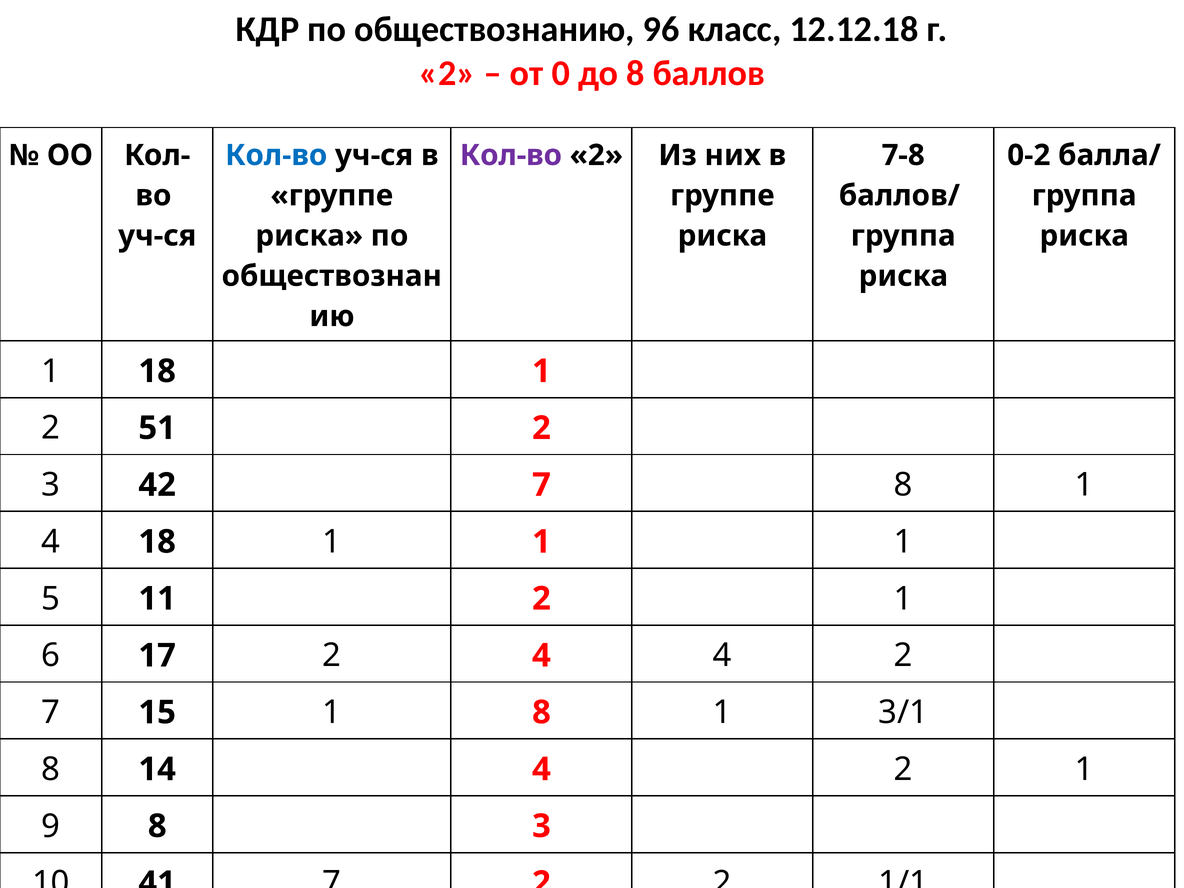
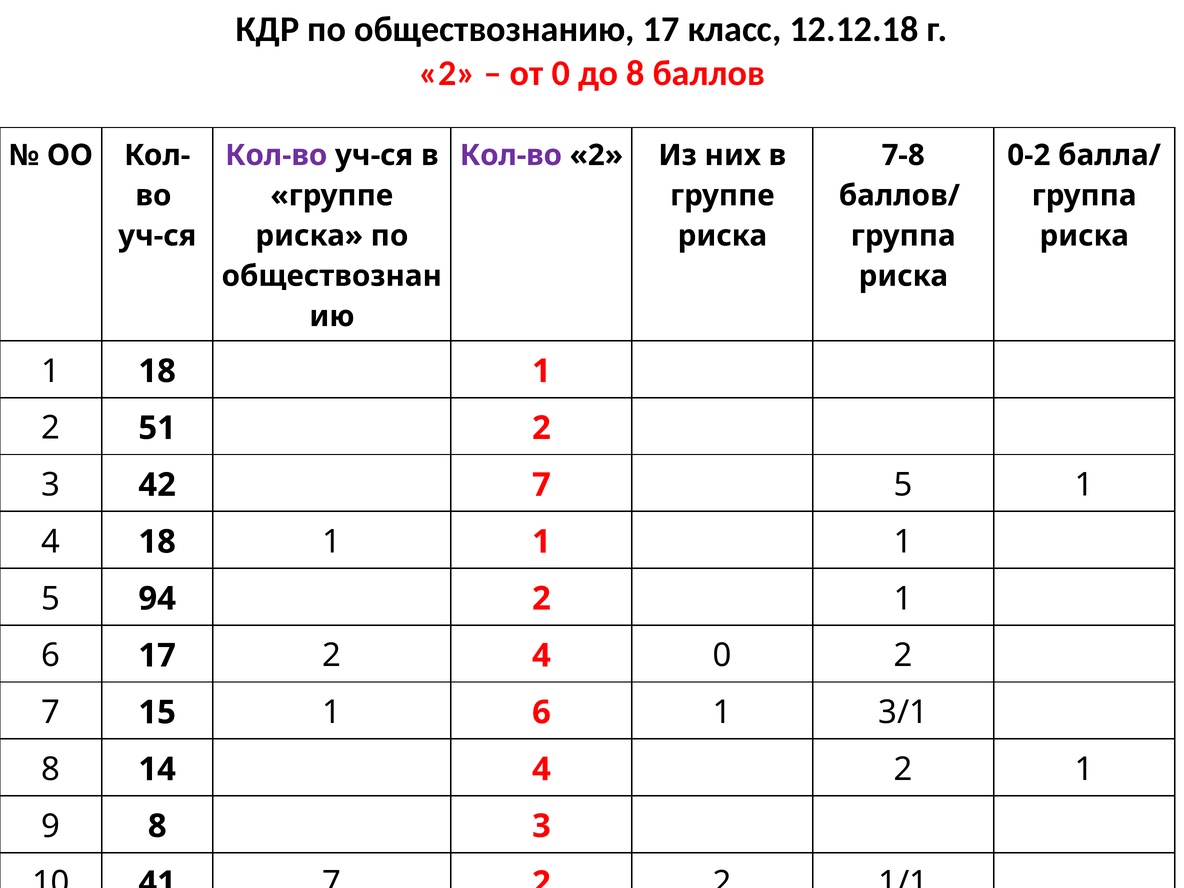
обществознанию 96: 96 -> 17 (661, 29)
Кол-во colour: blue -> purple (276, 155)
7 8: 8 -> 5 (903, 485)
11: 11 -> 94 (157, 599)
4 4: 4 -> 0 (722, 656)
15 1 8: 8 -> 6 (541, 712)
